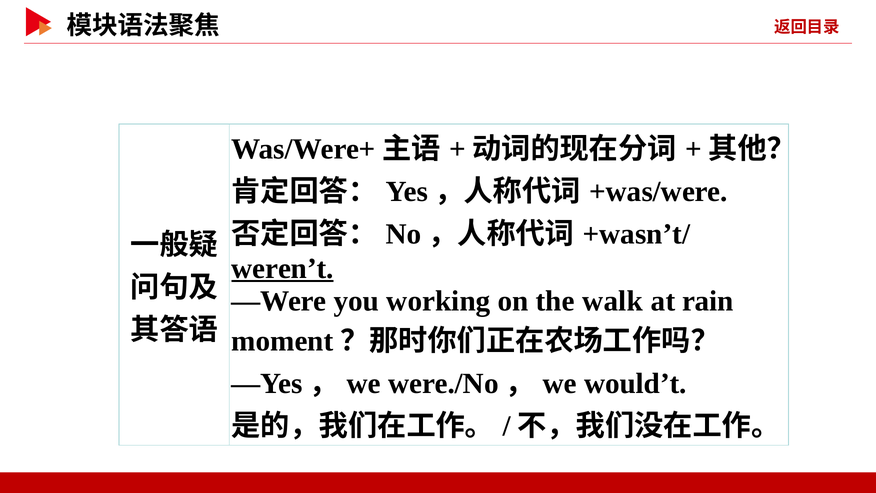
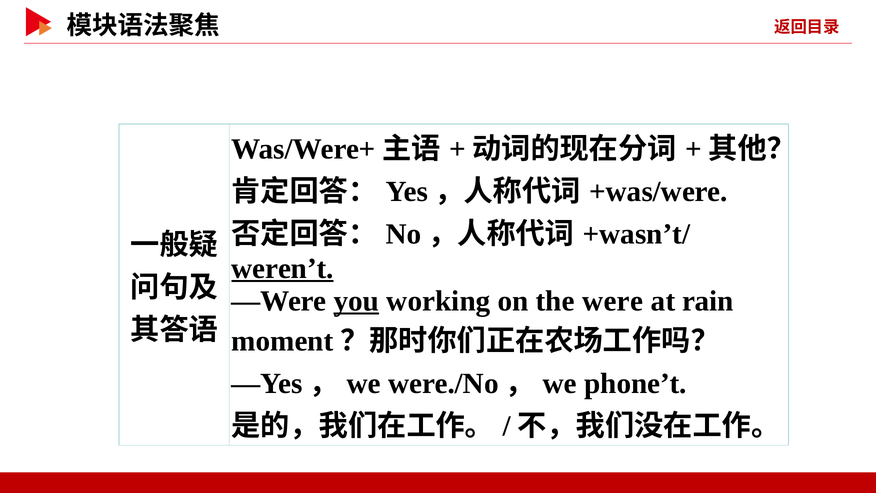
you underline: none -> present (356, 301)
walk: walk -> were (613, 301)
would’t: would’t -> phone’t (636, 383)
